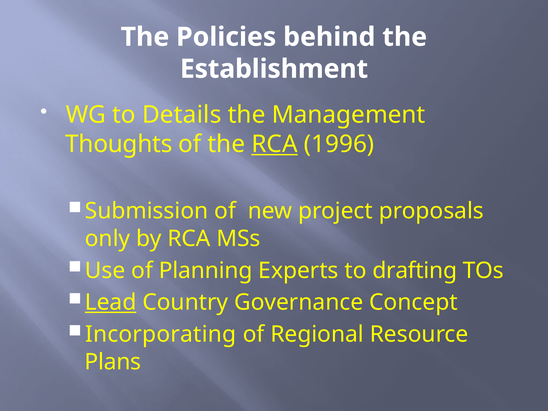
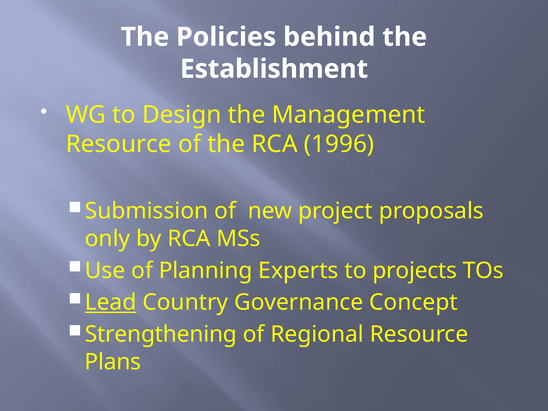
Details: Details -> Design (182, 115)
Thoughts: Thoughts -> Resource (119, 144)
RCA underline: present -> none (275, 144)
drafting: drafting -> projects (415, 270)
Incorporating: Incorporating -> Strengthening (161, 334)
